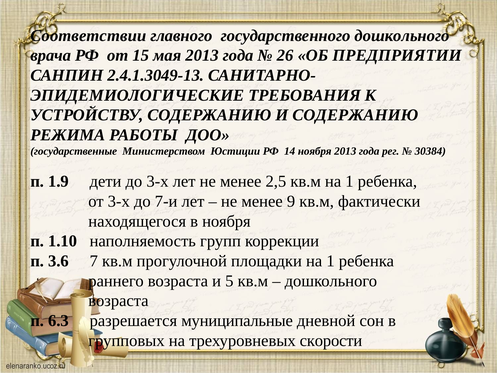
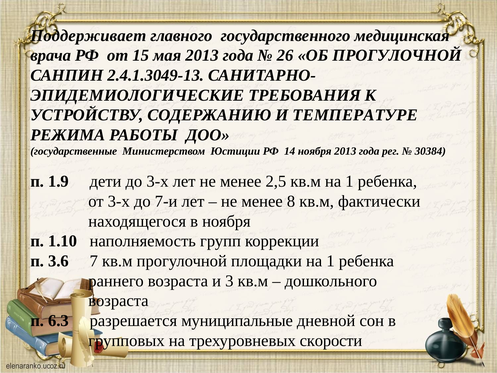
Соответствии: Соответствии -> Поддерживает (88, 36)
государственного дошкольного: дошкольного -> медицинская (402, 36)
ОБ ПРЕДПРИЯТИИ: ПРЕДПРИЯТИИ -> ПРОГУЛОЧНОЙ (397, 55)
И СОДЕРЖАНИЮ: СОДЕРЖАНИЮ -> ТЕМПЕРАТУРЕ (355, 115)
9: 9 -> 8 (291, 201)
5: 5 -> 3 (229, 281)
